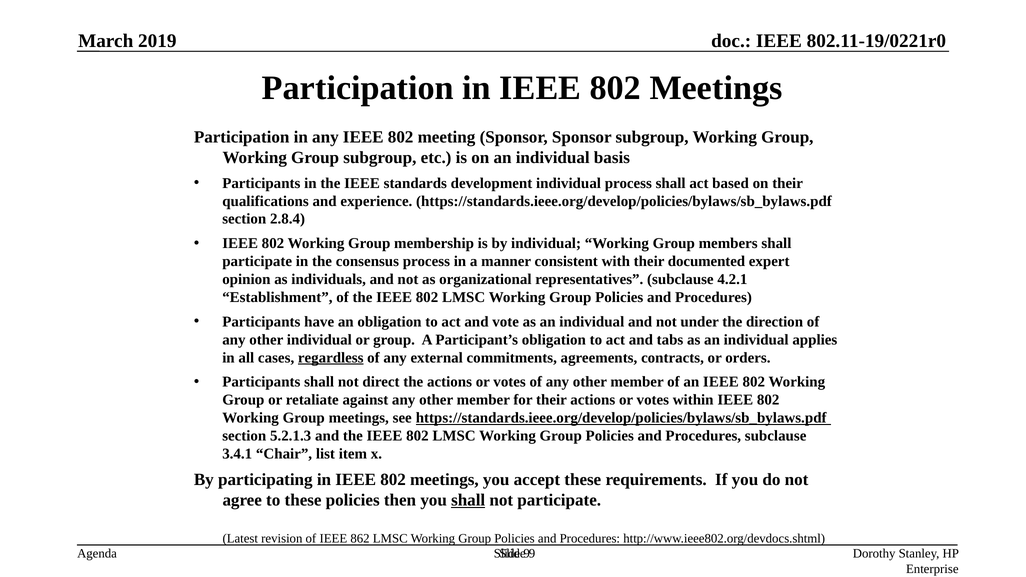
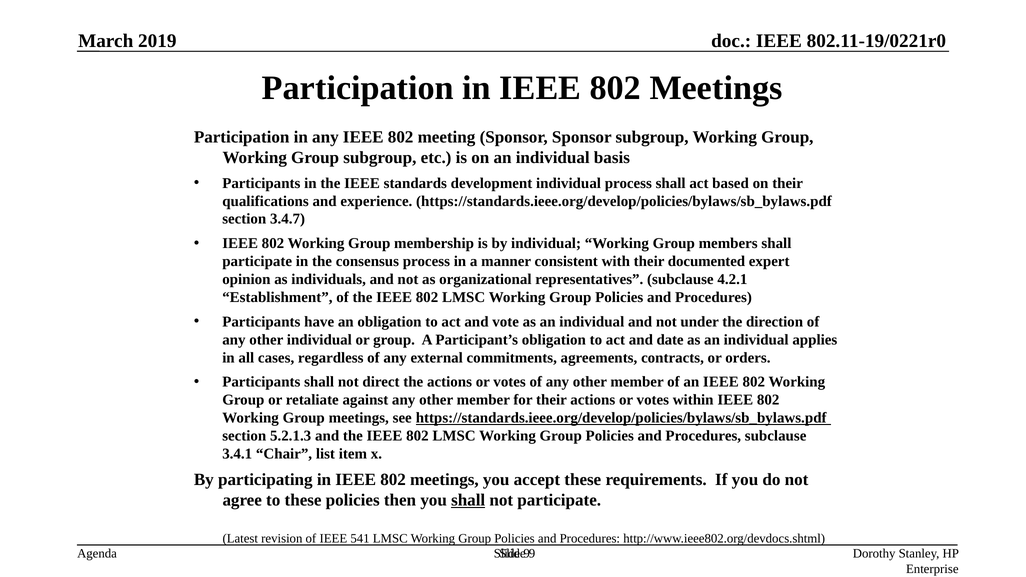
2.8.4: 2.8.4 -> 3.4.7 (288, 219)
tabs: tabs -> date (670, 340)
regardless underline: present -> none (331, 358)
862: 862 -> 541 (360, 538)
